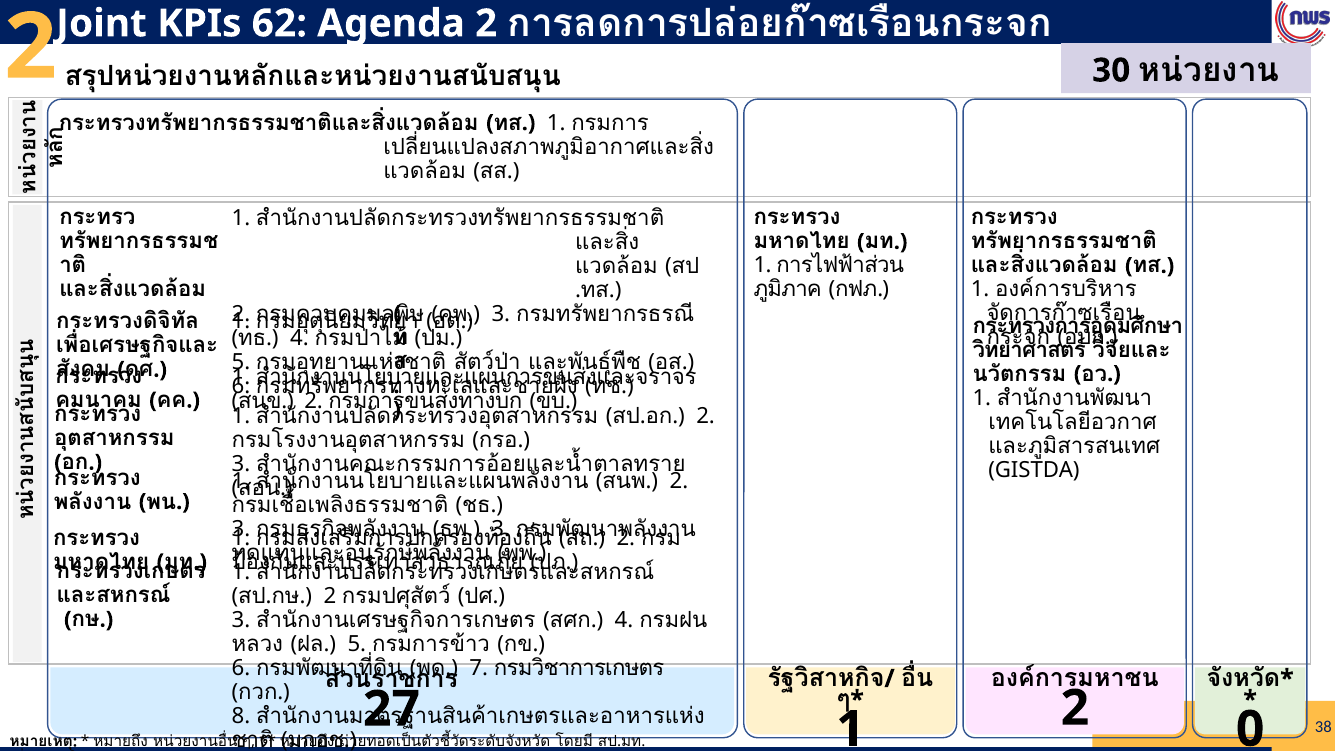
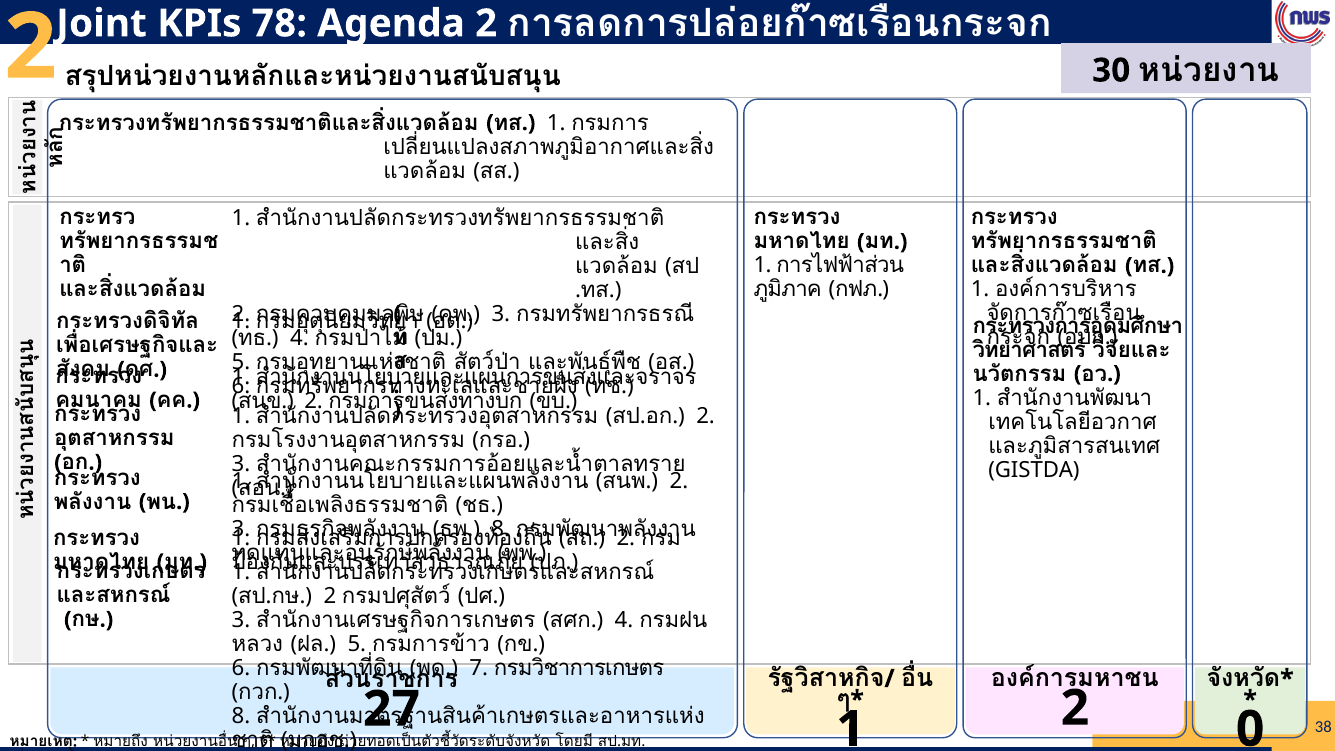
62: 62 -> 78 (279, 24)
3: 3 -> 8 (501, 529)
